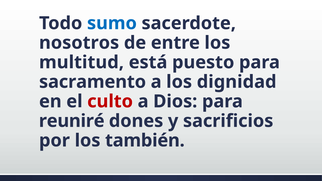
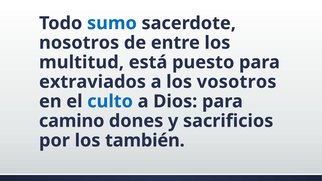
sacramento: sacramento -> extraviados (92, 82)
dignidad: dignidad -> vosotros (237, 82)
culto colour: red -> blue (110, 101)
reuniré: reuniré -> camino (72, 121)
